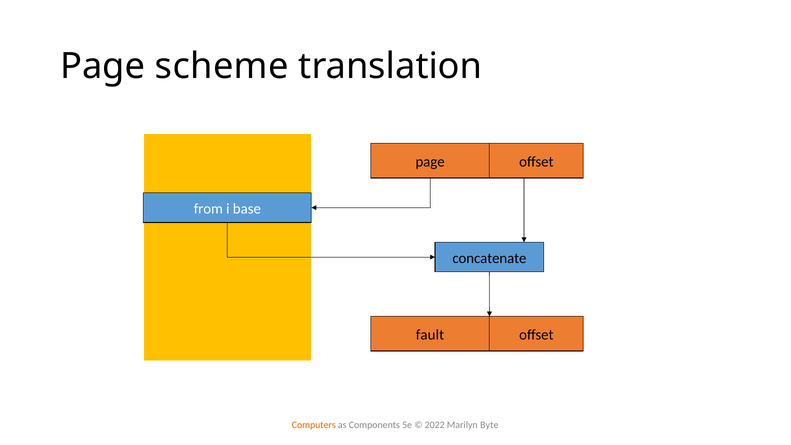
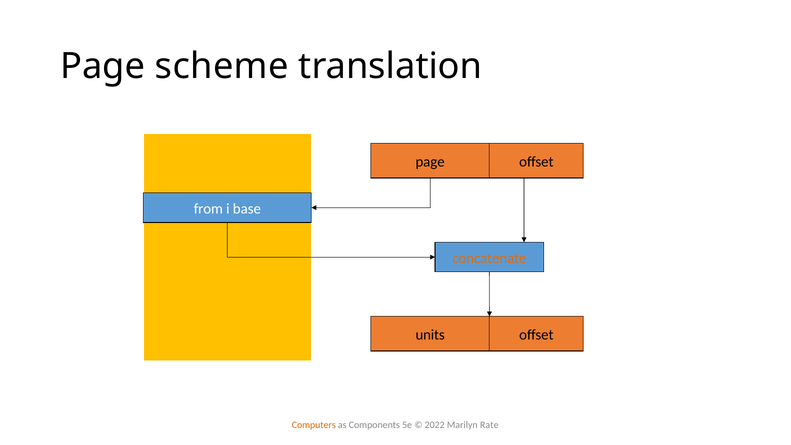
concatenate colour: black -> orange (489, 258)
fault: fault -> units (430, 335)
Byte: Byte -> Rate (489, 425)
